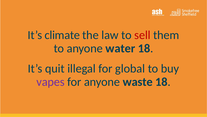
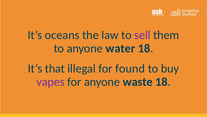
climate: climate -> oceans (62, 35)
sell colour: red -> purple (142, 35)
quit: quit -> that (55, 68)
global: global -> found (130, 68)
